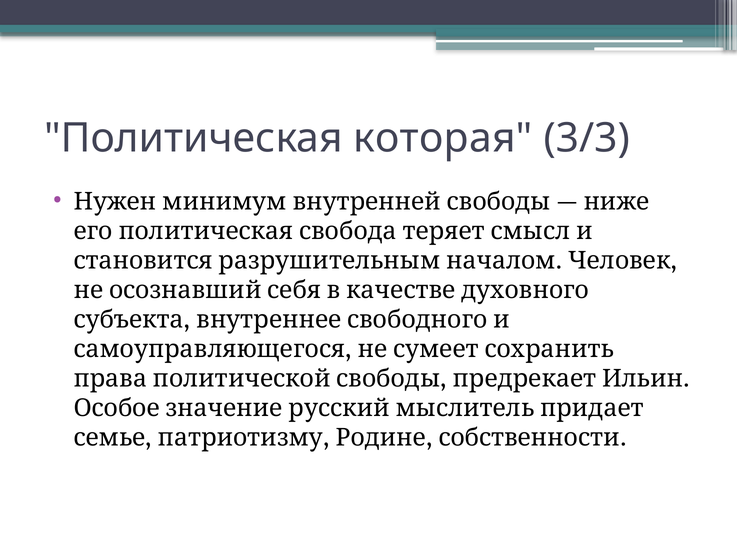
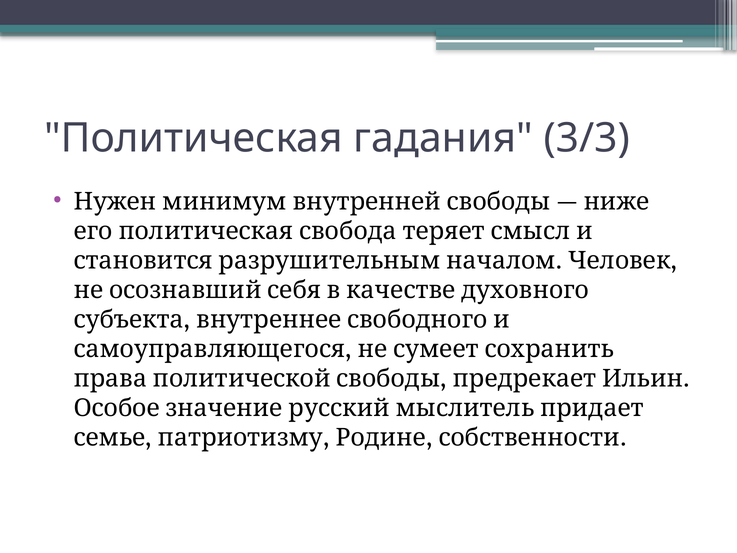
которая: которая -> гадания (443, 138)
